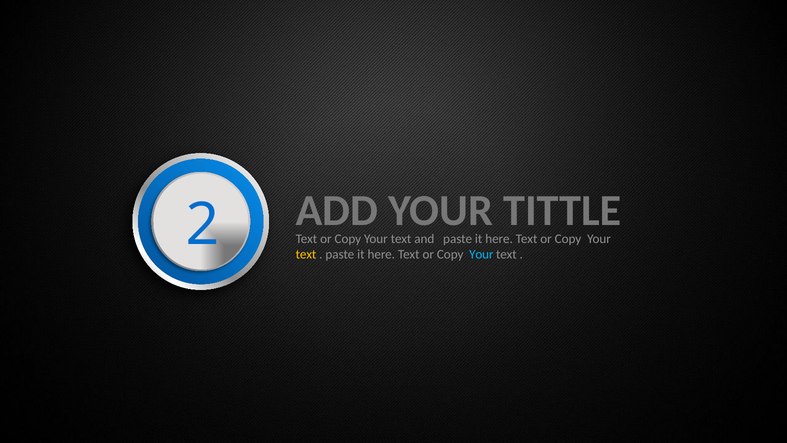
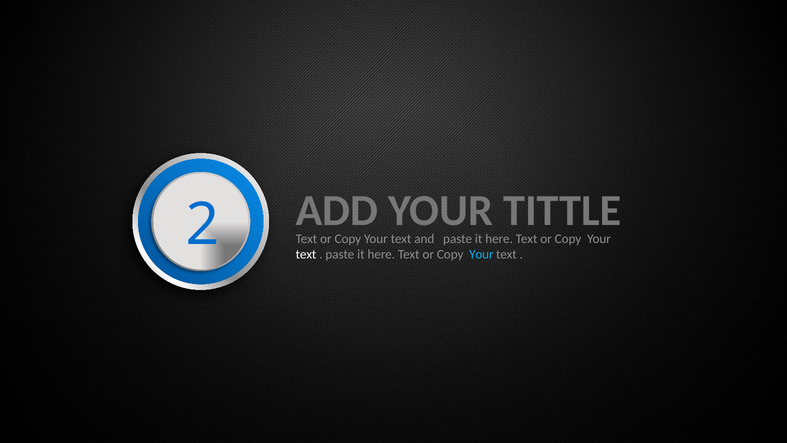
text colour: yellow -> white (306, 254)
